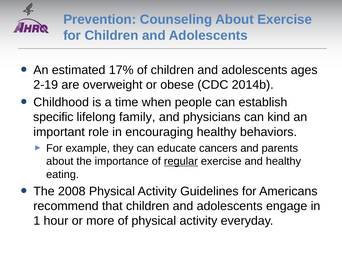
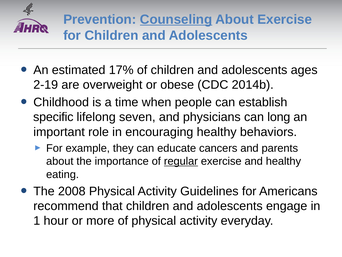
Counseling underline: none -> present (176, 19)
family: family -> seven (137, 117)
kind: kind -> long (279, 117)
